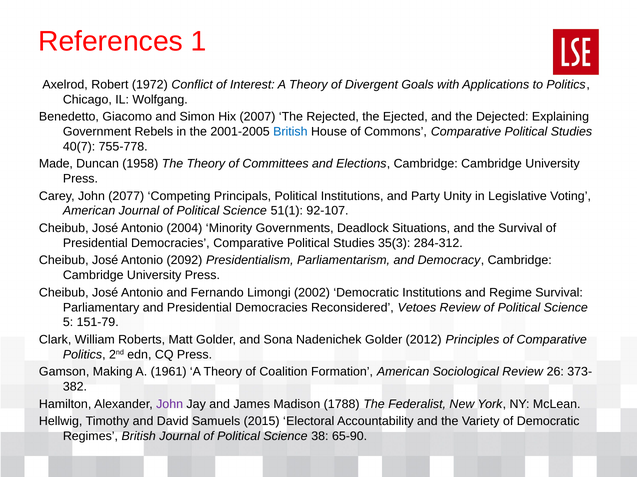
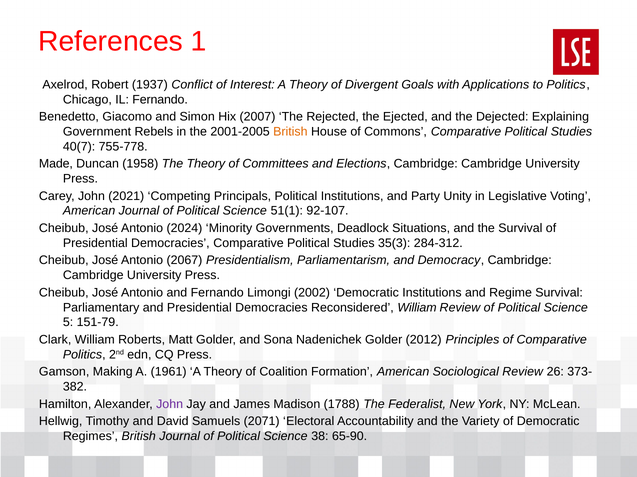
1972: 1972 -> 1937 (150, 85)
IL Wolfgang: Wolfgang -> Fernando (160, 100)
British colour: blue -> orange (290, 132)
2077: 2077 -> 2021 (126, 196)
2004: 2004 -> 2024 (184, 229)
2092: 2092 -> 2067 (184, 261)
Reconsidered Vetoes: Vetoes -> William (417, 308)
2015: 2015 -> 2071 (262, 422)
